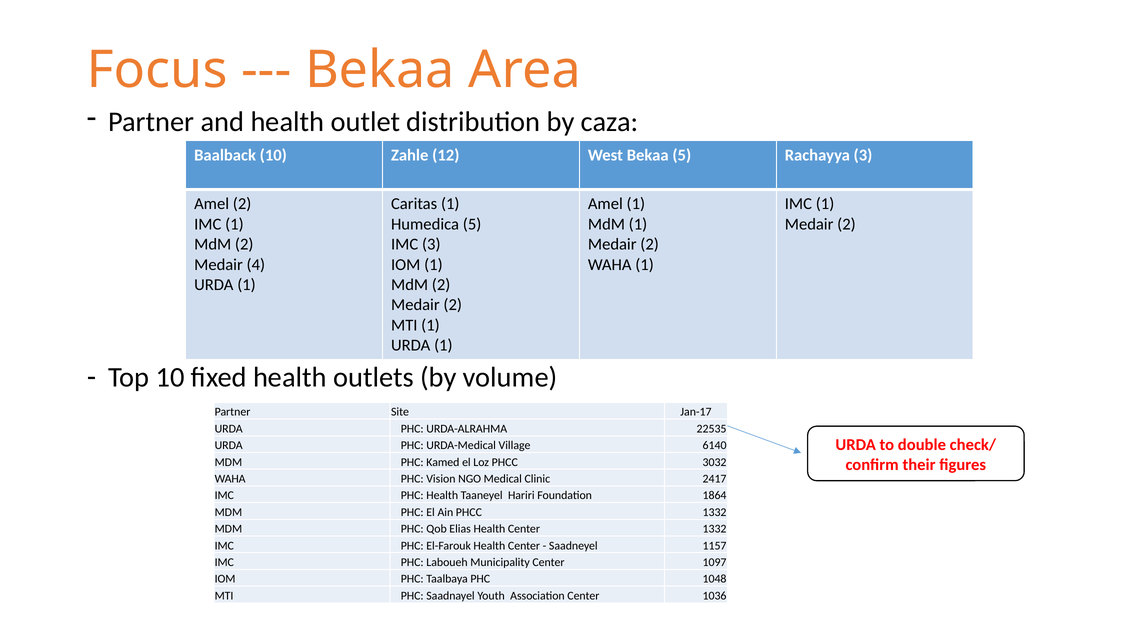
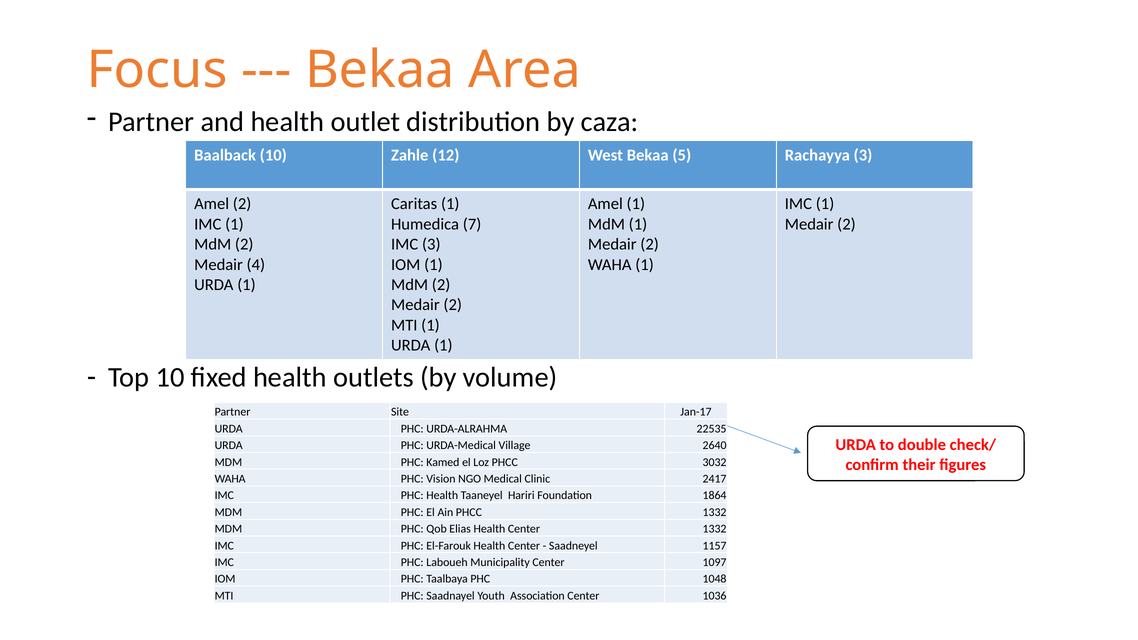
Humedica 5: 5 -> 7 (472, 224)
6140: 6140 -> 2640 (715, 446)
